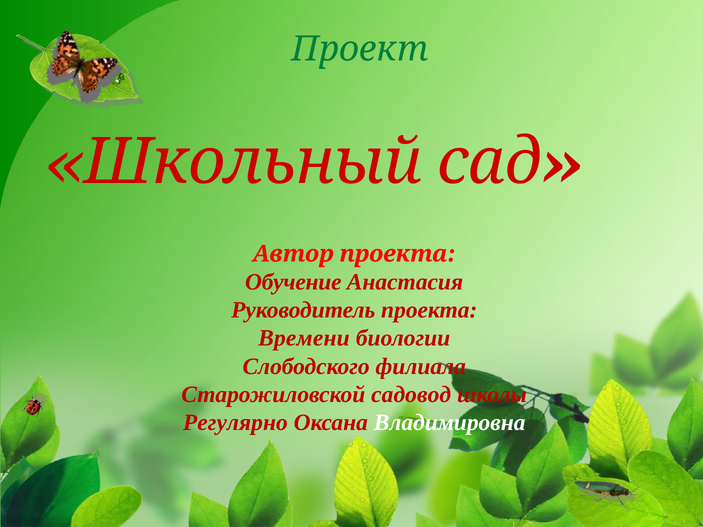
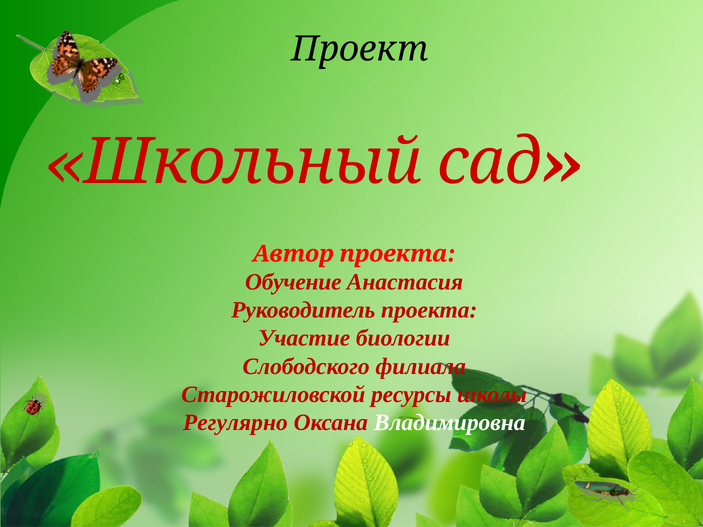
Проект colour: green -> black (360, 49)
Времени: Времени -> Участие (304, 338)
садовод: садовод -> ресурсы (411, 395)
